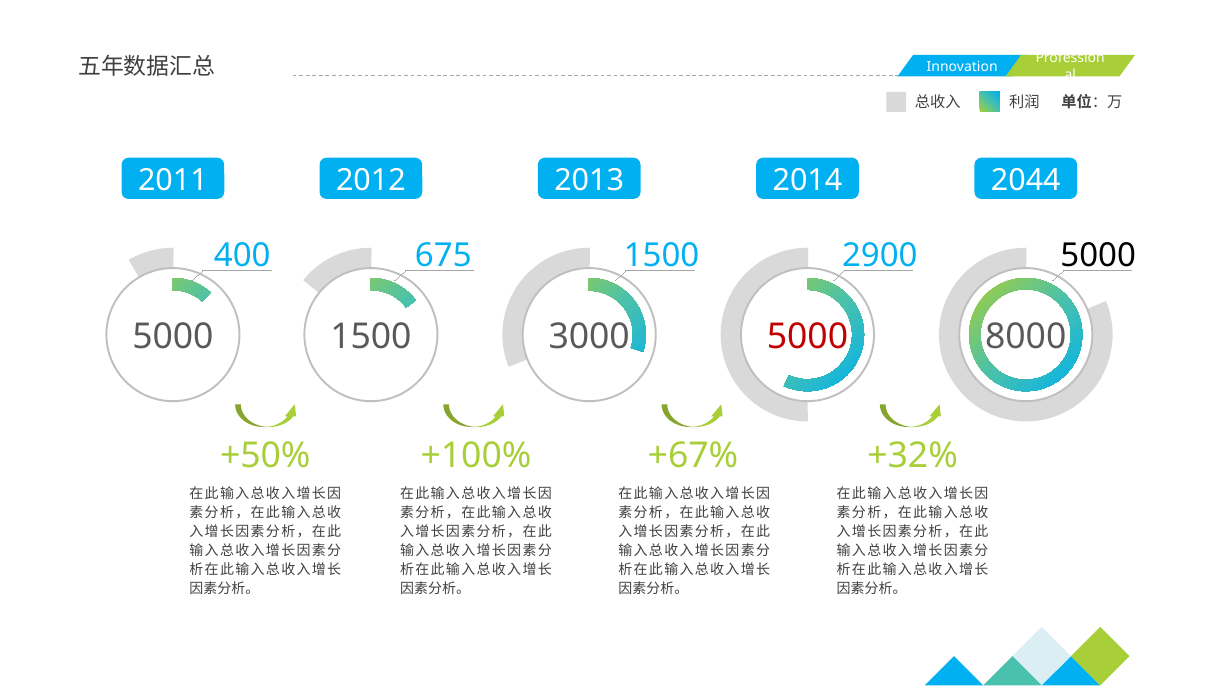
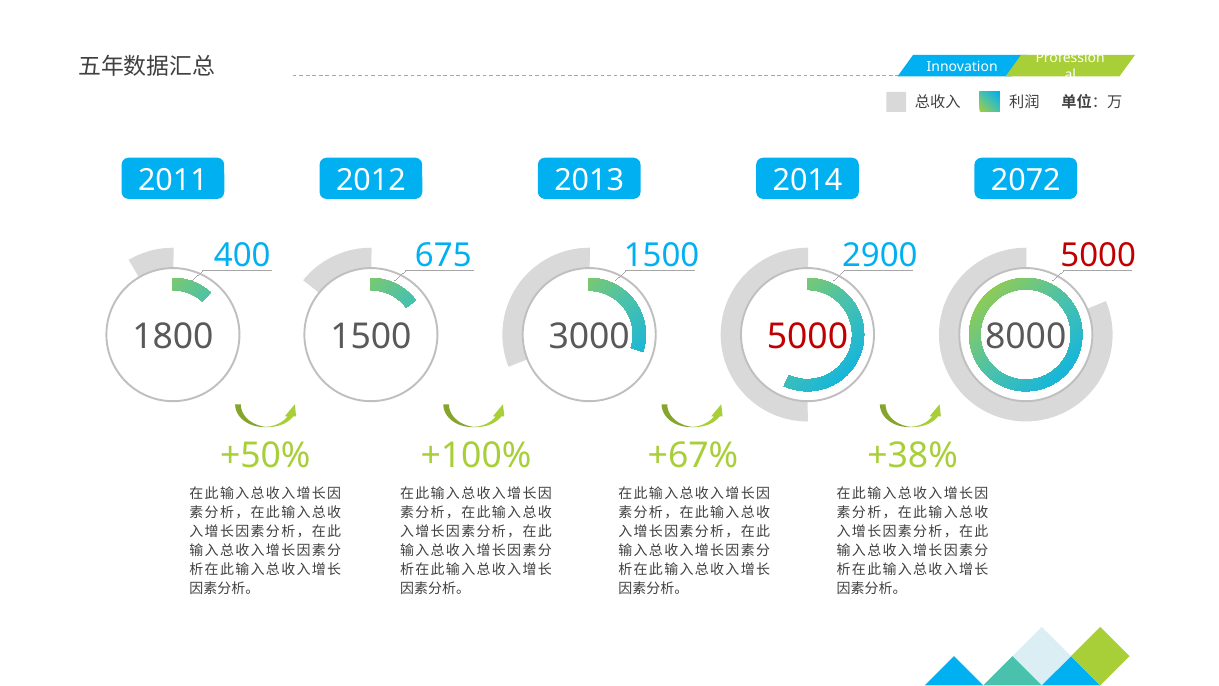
2044: 2044 -> 2072 (1026, 180)
5000 colour: black -> red (1098, 256)
5000: 5000 -> 1800 (173, 337)
+32%: +32% -> +38% (913, 456)
